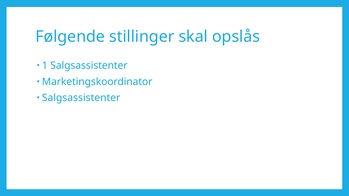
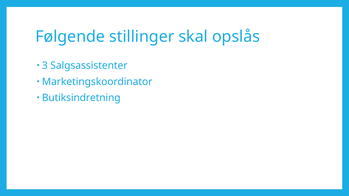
1: 1 -> 3 (45, 66)
Salgsassistenter: Salgsassistenter -> Butiksindretning (81, 98)
